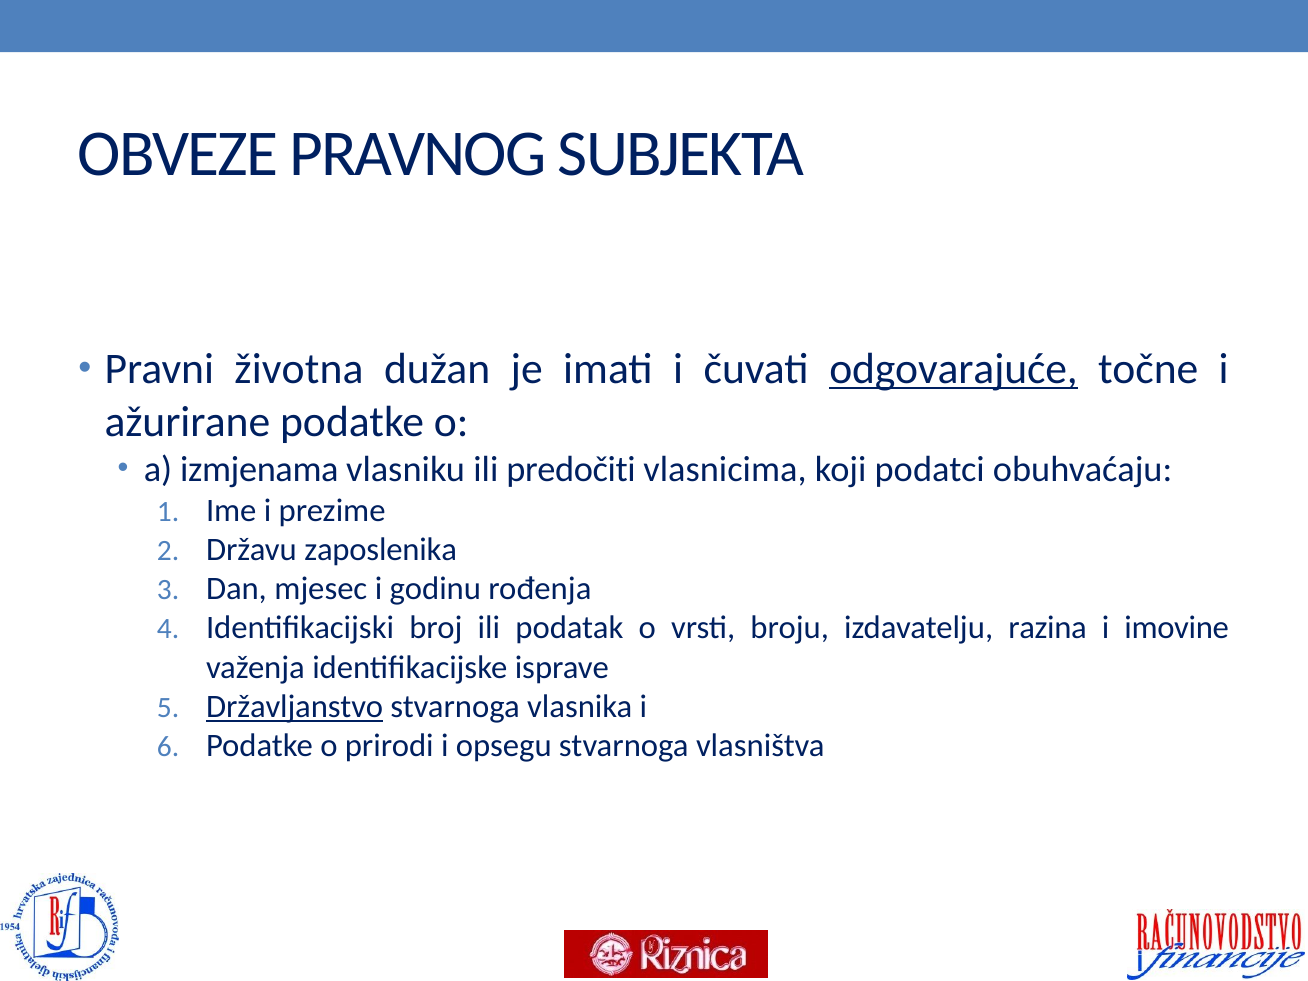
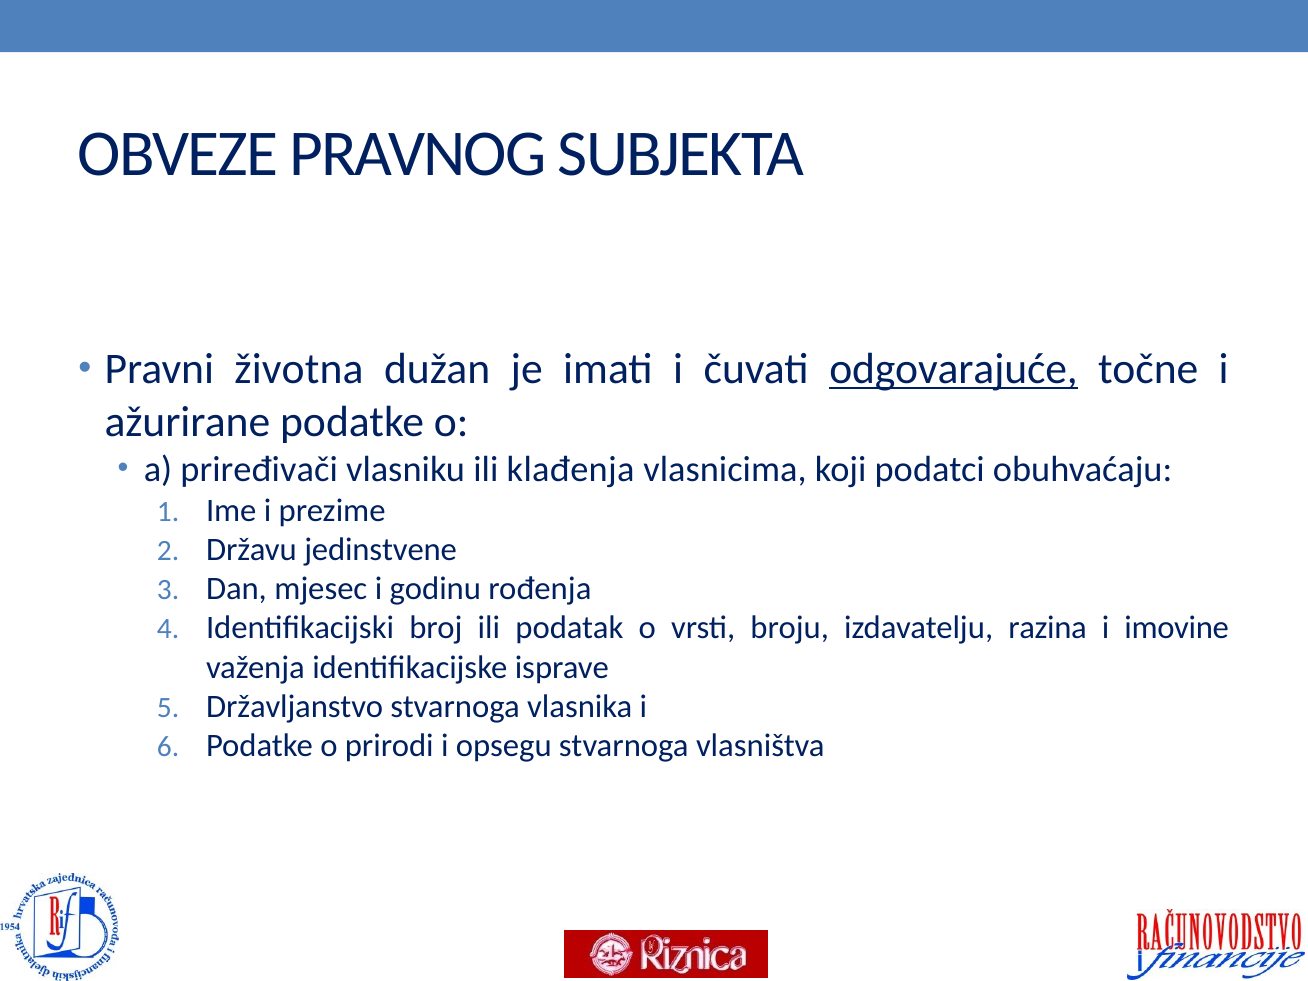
izmjenama: izmjenama -> priređivači (259, 469)
predočiti: predočiti -> klađenja (571, 469)
zaposlenika: zaposlenika -> jedinstvene (381, 550)
Državljanstvo underline: present -> none (295, 706)
